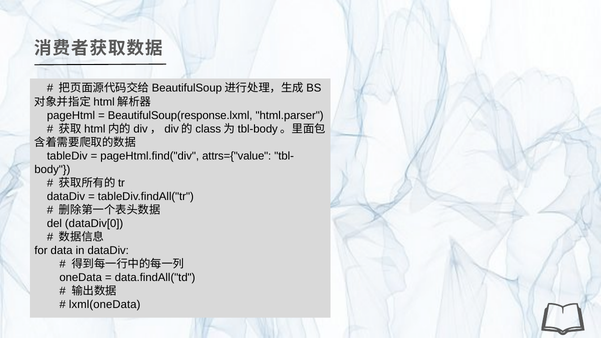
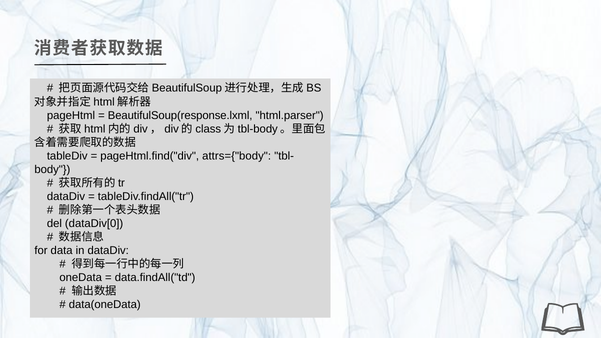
attrs={"value: attrs={"value -> attrs={"body (237, 156)
lxml(oneData: lxml(oneData -> data(oneData (105, 305)
